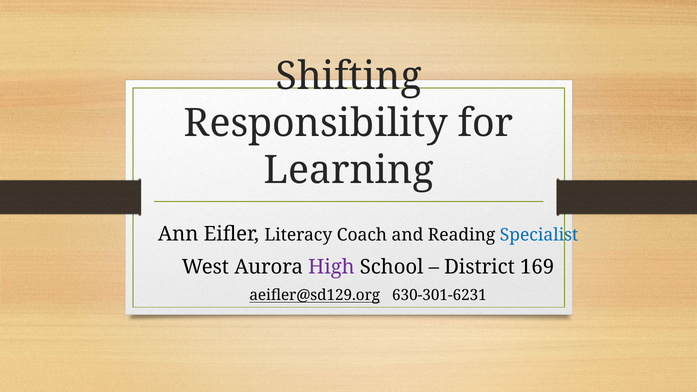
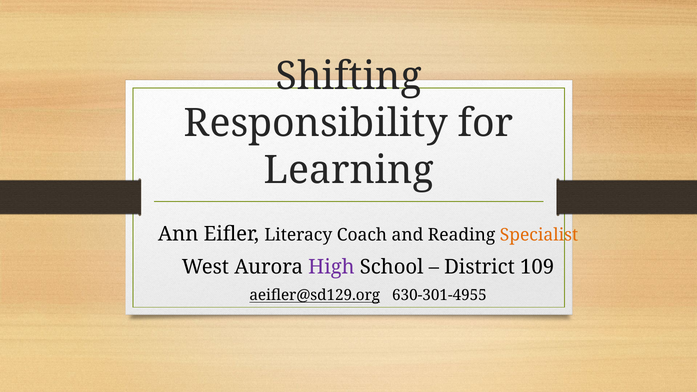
Specialist colour: blue -> orange (539, 235)
169: 169 -> 109 (537, 267)
630-301-6231: 630-301-6231 -> 630-301-4955 (439, 295)
